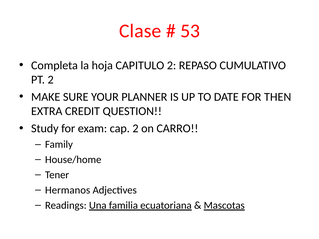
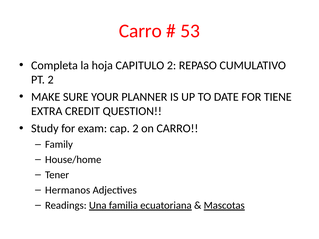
Clase: Clase -> Carro (140, 31)
THEN: THEN -> TIENE (278, 97)
